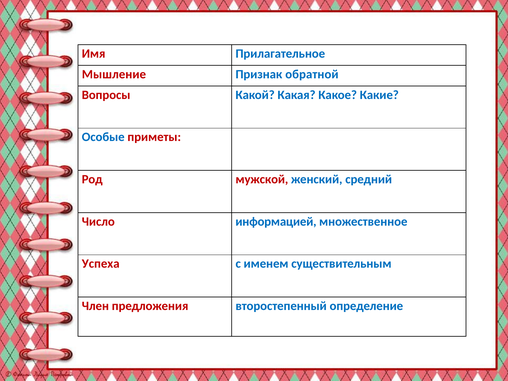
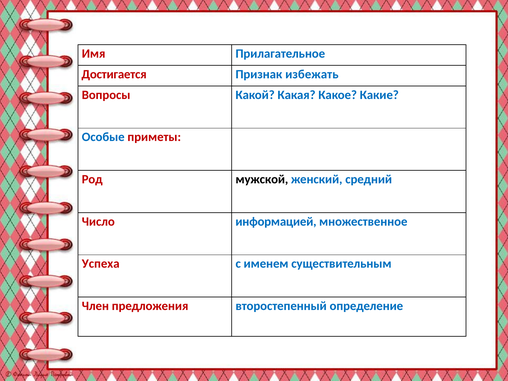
Мышление: Мышление -> Достигается (114, 74)
обратной: обратной -> избежать (312, 74)
мужской colour: red -> black (262, 179)
